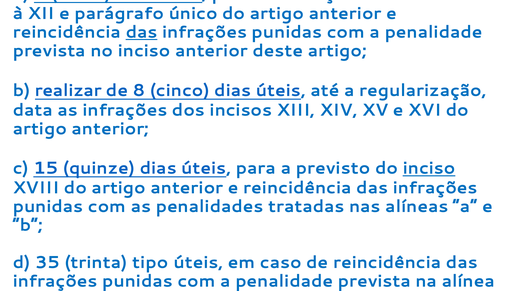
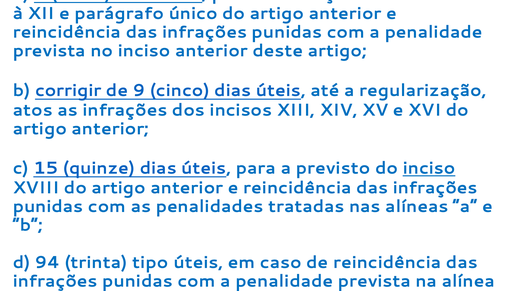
das underline: present -> none (142, 32)
realizar: realizar -> corrigir (68, 90)
8: 8 -> 9 (139, 90)
data: data -> atos (33, 110)
35: 35 -> 94 (47, 262)
